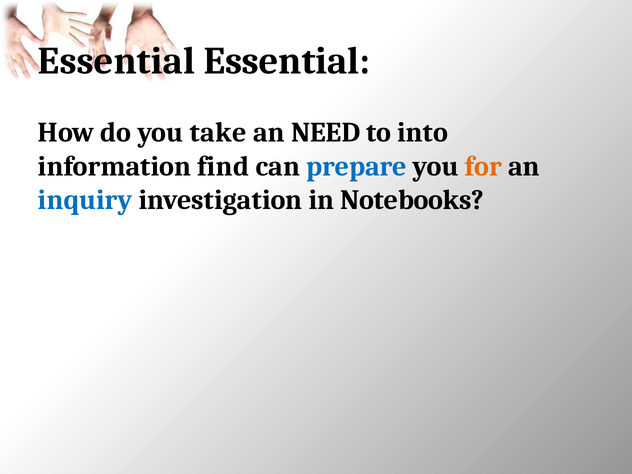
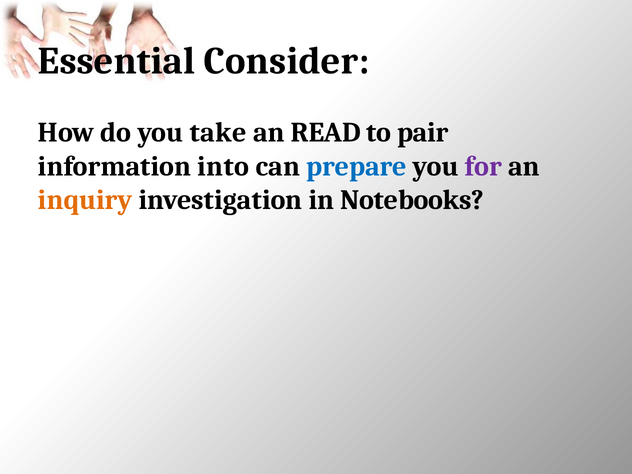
Essential Essential: Essential -> Consider (287, 61)
NEED: NEED -> READ (326, 133)
into: into -> pair (423, 133)
find: find -> into (223, 166)
for colour: orange -> purple (483, 166)
inquiry colour: blue -> orange (85, 200)
